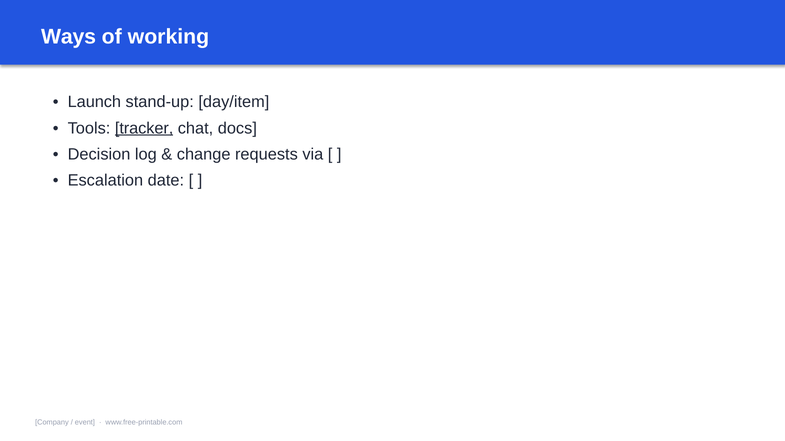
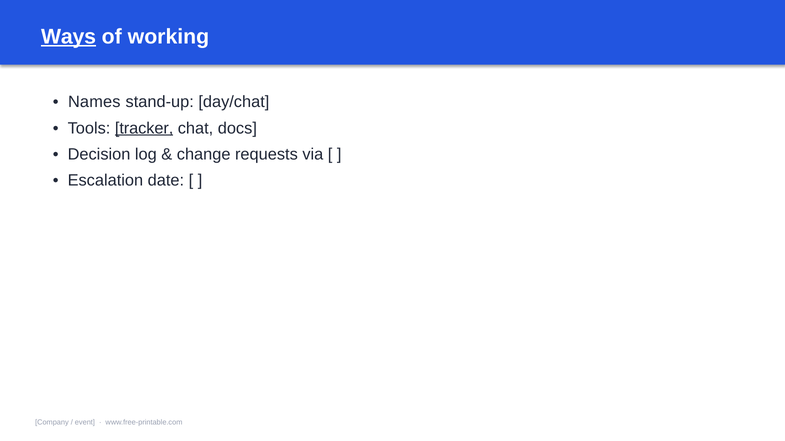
Ways underline: none -> present (69, 37)
Launch: Launch -> Names (94, 102)
day/item: day/item -> day/chat (234, 102)
